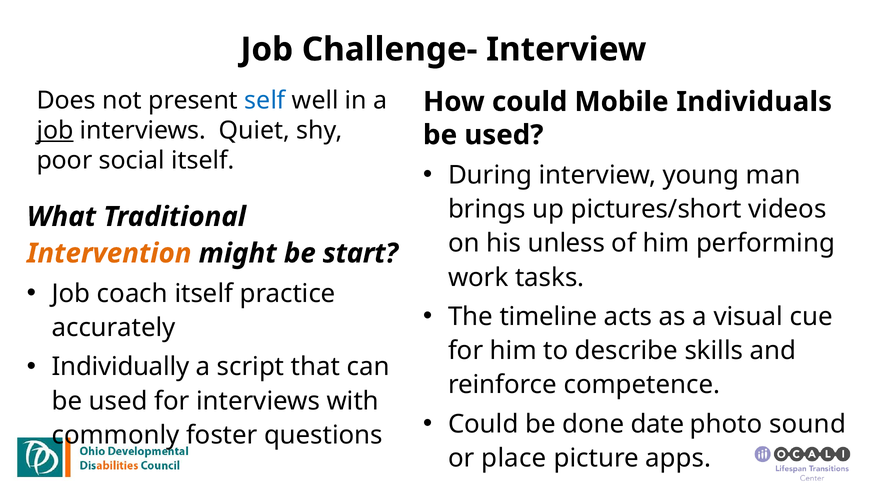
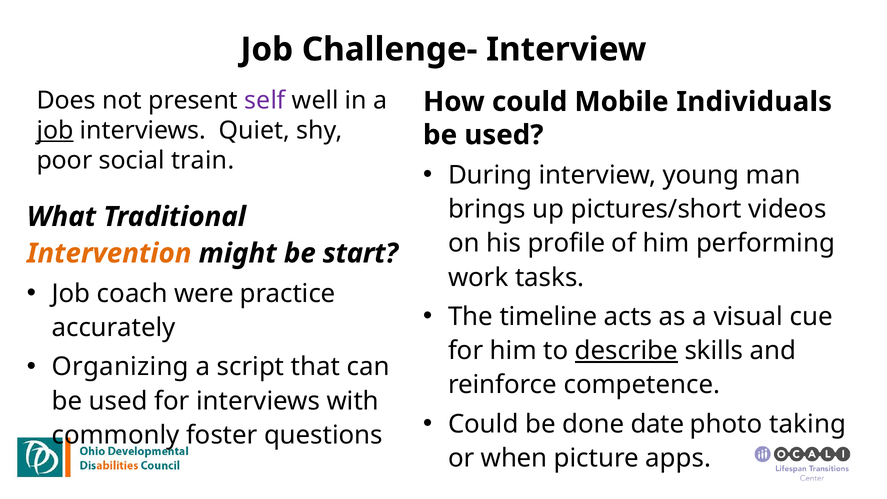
self colour: blue -> purple (265, 100)
social itself: itself -> train (203, 160)
unless: unless -> profile (566, 243)
coach itself: itself -> were (204, 294)
describe underline: none -> present (626, 351)
Individually: Individually -> Organizing (120, 367)
sound: sound -> taking (808, 424)
place: place -> when (514, 458)
